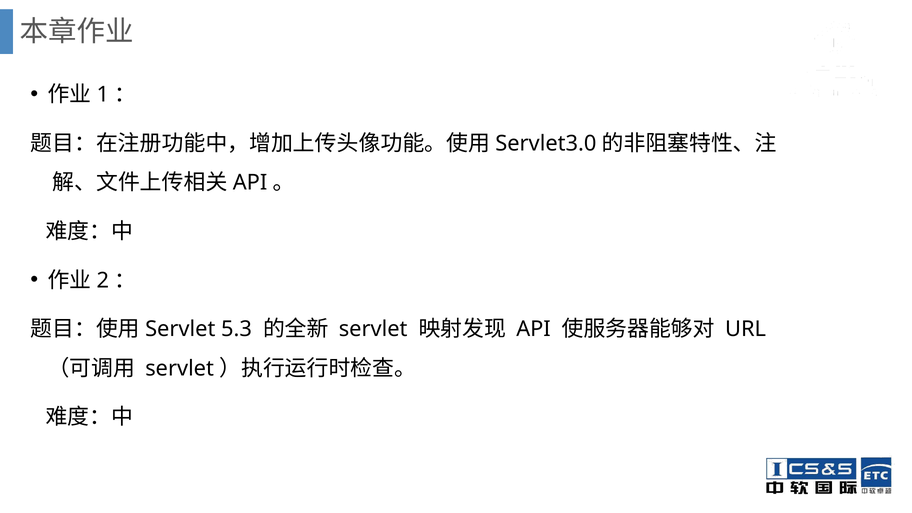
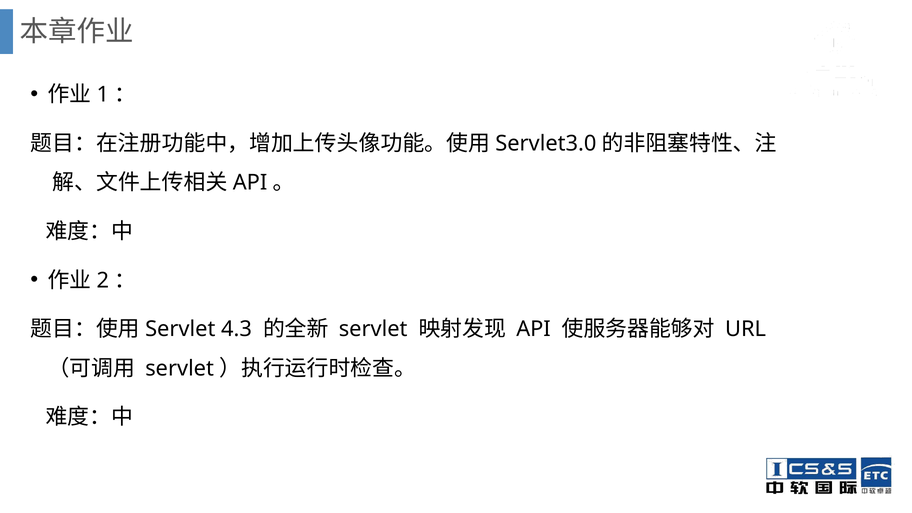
5.3: 5.3 -> 4.3 (236, 329)
